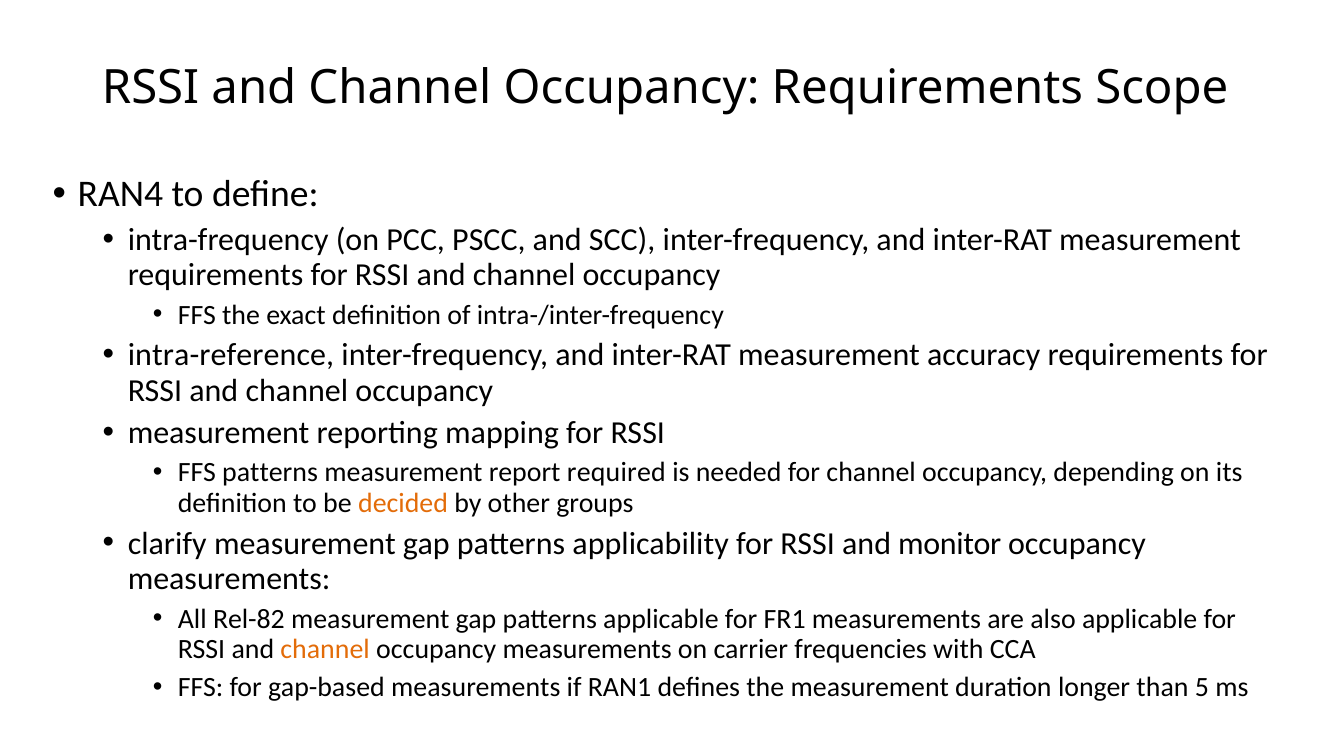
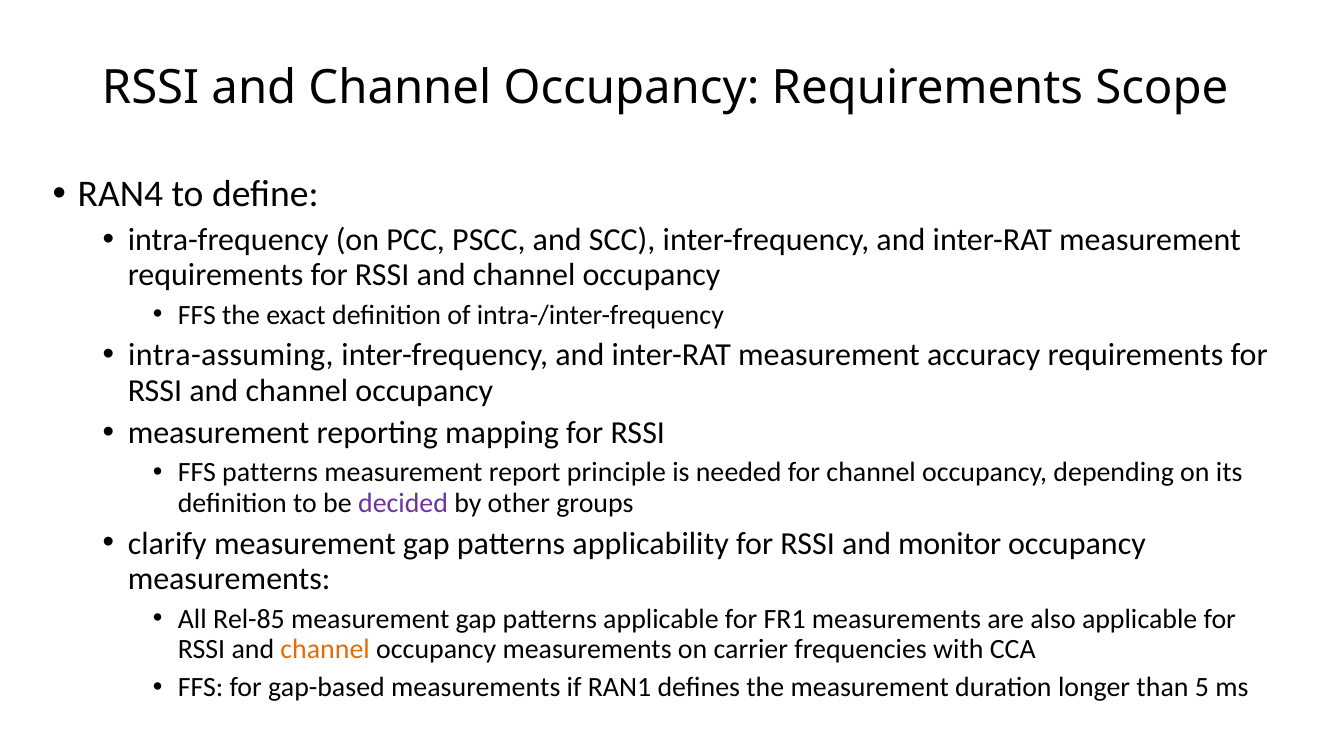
intra-reference: intra-reference -> intra-assuming (231, 355)
required: required -> principle (616, 473)
decided colour: orange -> purple (403, 504)
Rel-82: Rel-82 -> Rel-85 (249, 619)
